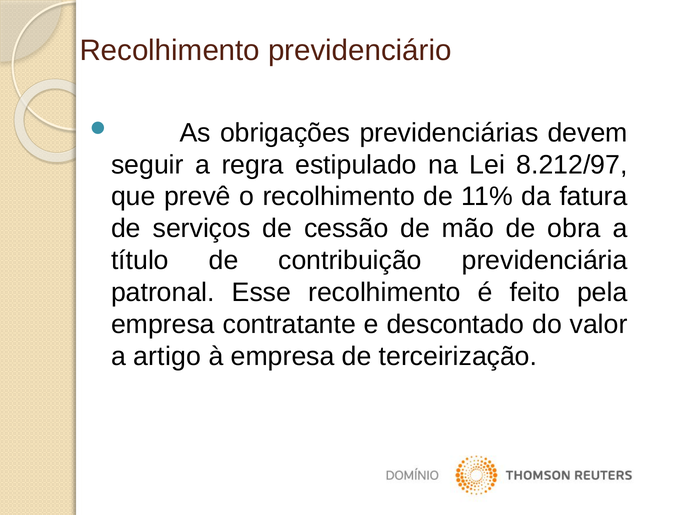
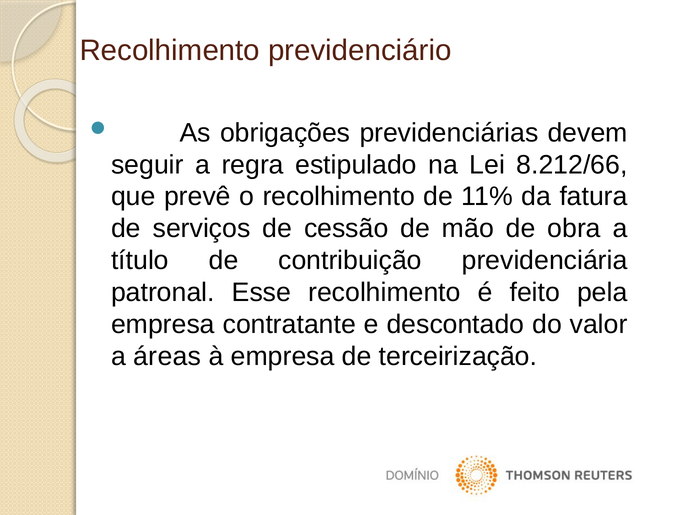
8.212/97: 8.212/97 -> 8.212/66 (572, 165)
artigo: artigo -> áreas (167, 356)
